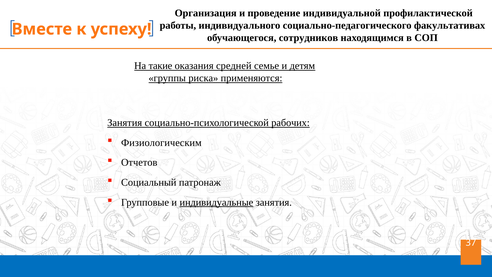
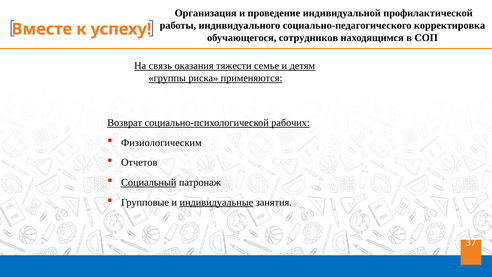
факультативах: факультативах -> корректировка (450, 26)
такие: такие -> связь (160, 66)
средней: средней -> тяжести (234, 66)
Занятия: Занятия -> Возврат (125, 123)
Социальный underline: none -> present (149, 182)
